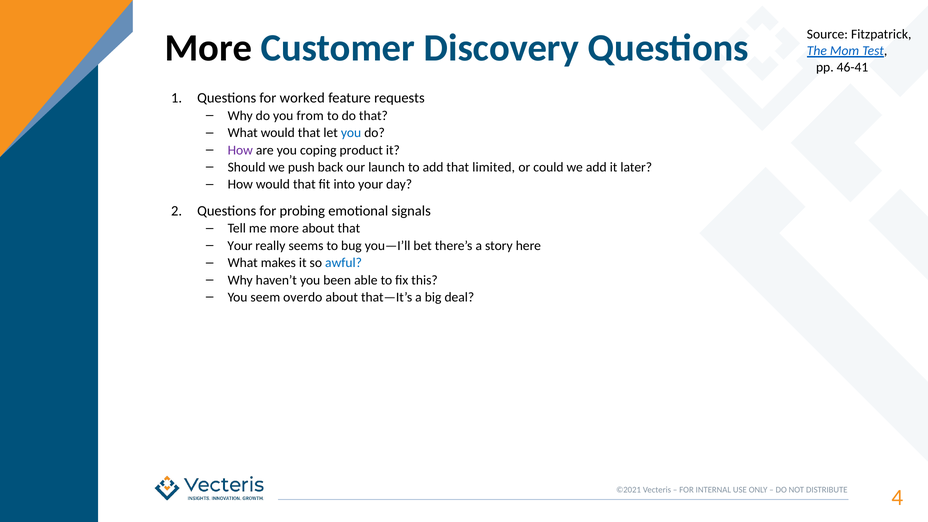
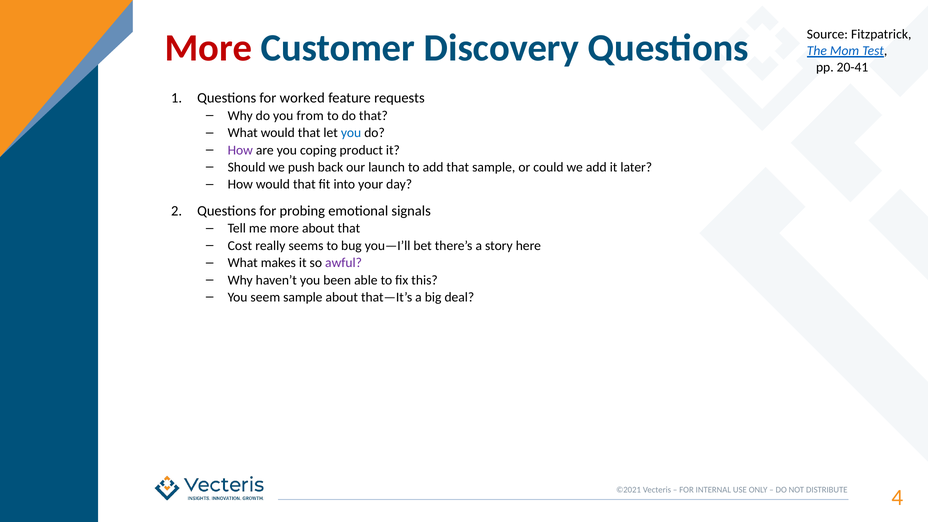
More colour: black -> red (208, 48)
46-41: 46-41 -> 20-41 (853, 67)
that limited: limited -> sample (494, 167)
Your: Your -> Cost (240, 246)
awful colour: blue -> purple (344, 263)
seem overdo: overdo -> sample (303, 297)
